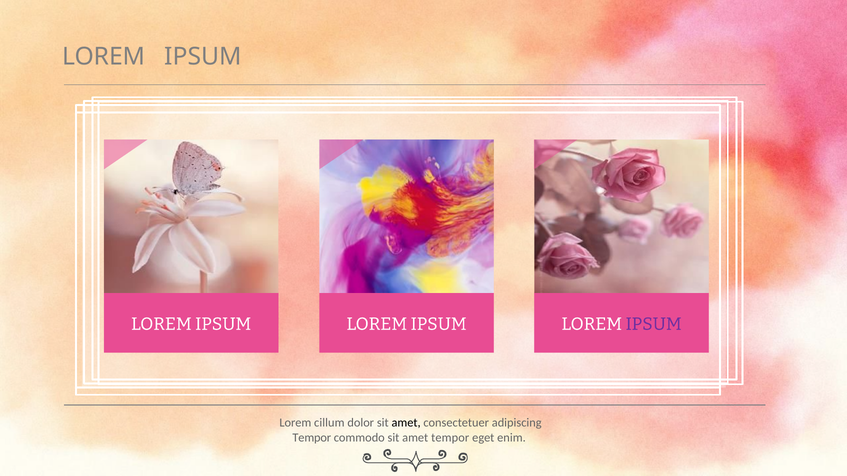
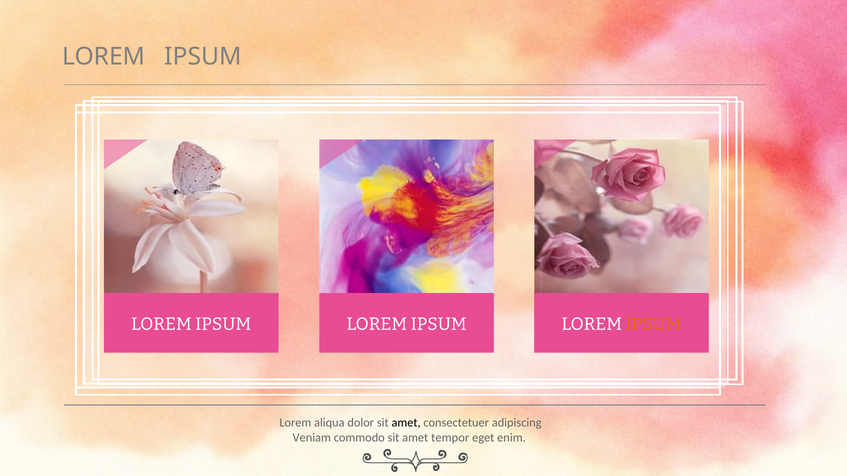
IPSUM colour: purple -> orange (654, 324)
cillum: cillum -> aliqua (329, 423)
Tempor: Tempor -> Veniam (312, 438)
